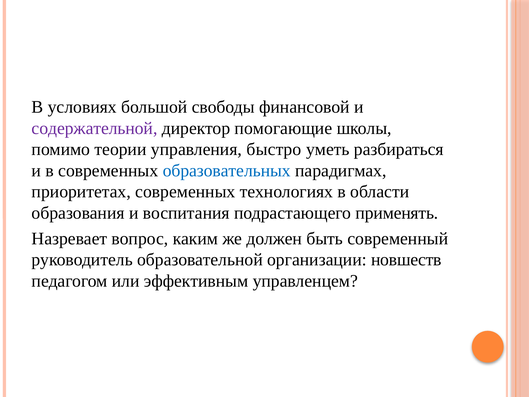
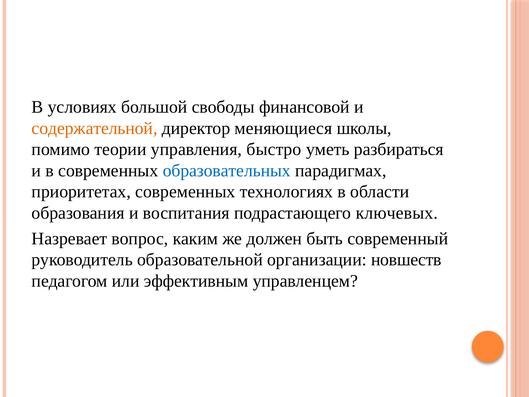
содержательной colour: purple -> orange (95, 128)
помогающие: помогающие -> меняющиеся (283, 128)
применять: применять -> ключевых (397, 213)
